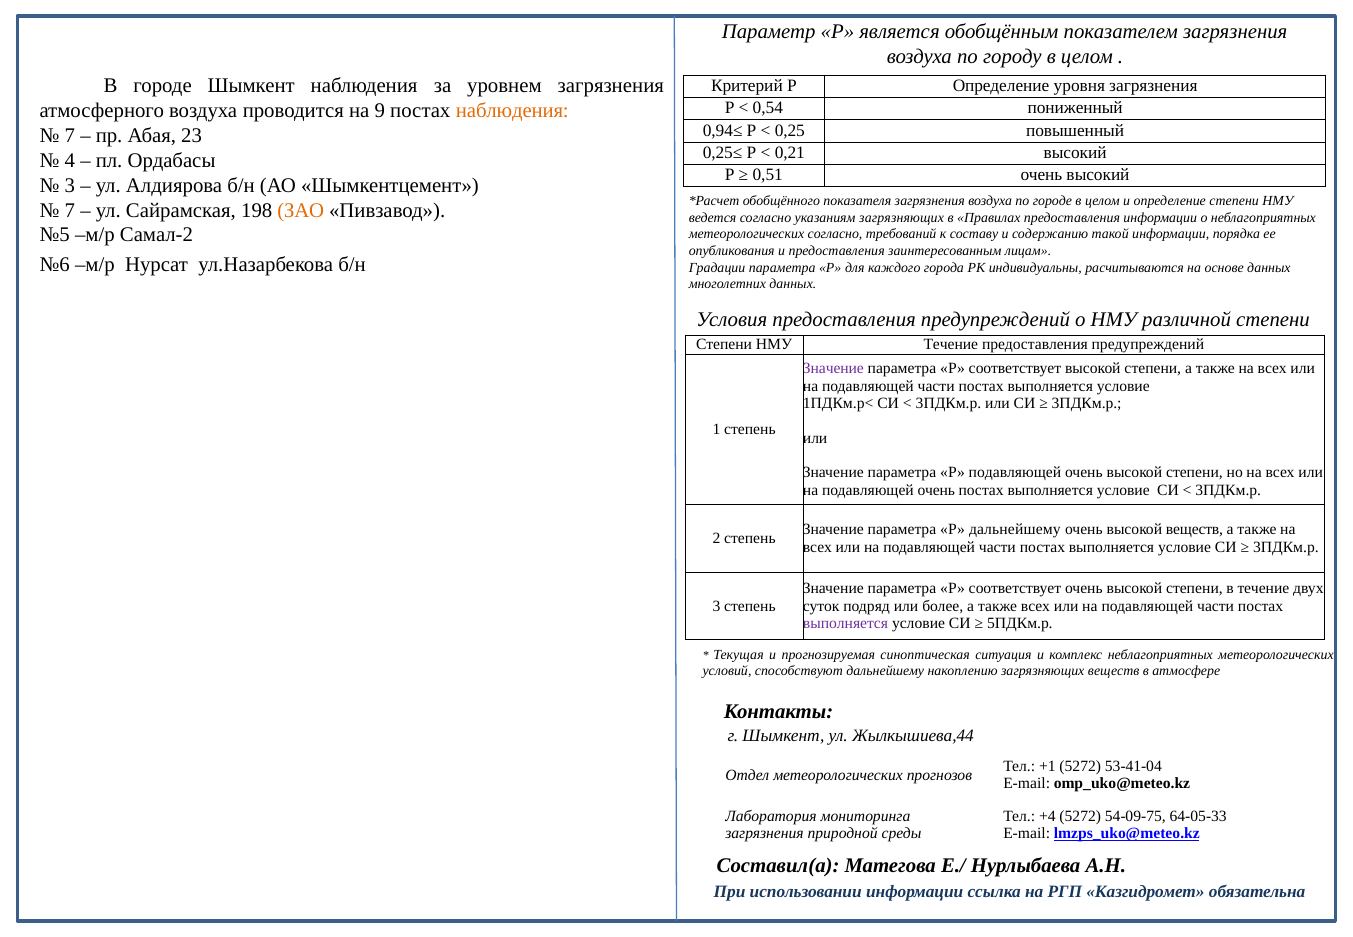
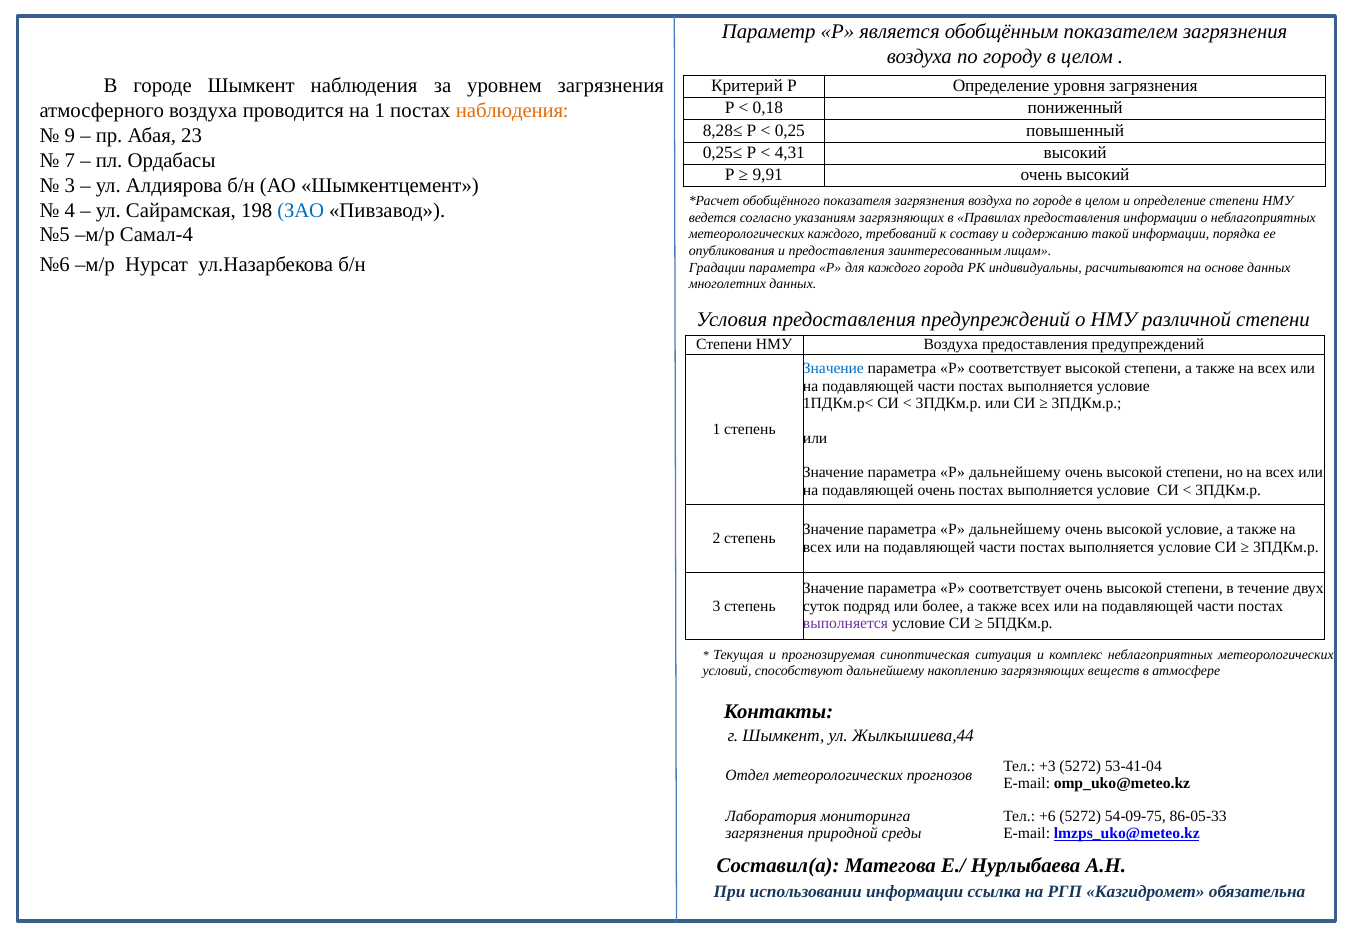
0,54: 0,54 -> 0,18 (768, 108)
на 9: 9 -> 1 (380, 110)
0,94≤: 0,94≤ -> 8,28≤ (723, 131)
7: 7 -> 9 (70, 135)
0,21: 0,21 -> 4,31 (790, 153)
4: 4 -> 7 (70, 160)
0,51: 0,51 -> 9,91 (768, 175)
7: 7 -> 4 (70, 210)
ЗАО colour: orange -> blue (301, 210)
Самал-2: Самал-2 -> Самал-4 (156, 235)
метеорологических согласно: согласно -> каждого (835, 234)
НМУ Течение: Течение -> Воздуха (951, 345)
Значение colour: purple -> blue (833, 369)
подавляющей: подавляющей -> дальнейшему (1015, 472)
высокой веществ: веществ -> условие (1194, 529)
+1: +1 -> +3 (1047, 766)
+4: +4 -> +6 (1047, 816)
64-05-33: 64-05-33 -> 86-05-33 (1198, 816)
